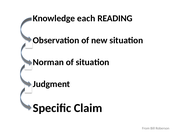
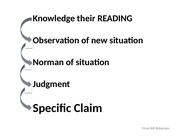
each: each -> their (86, 18)
